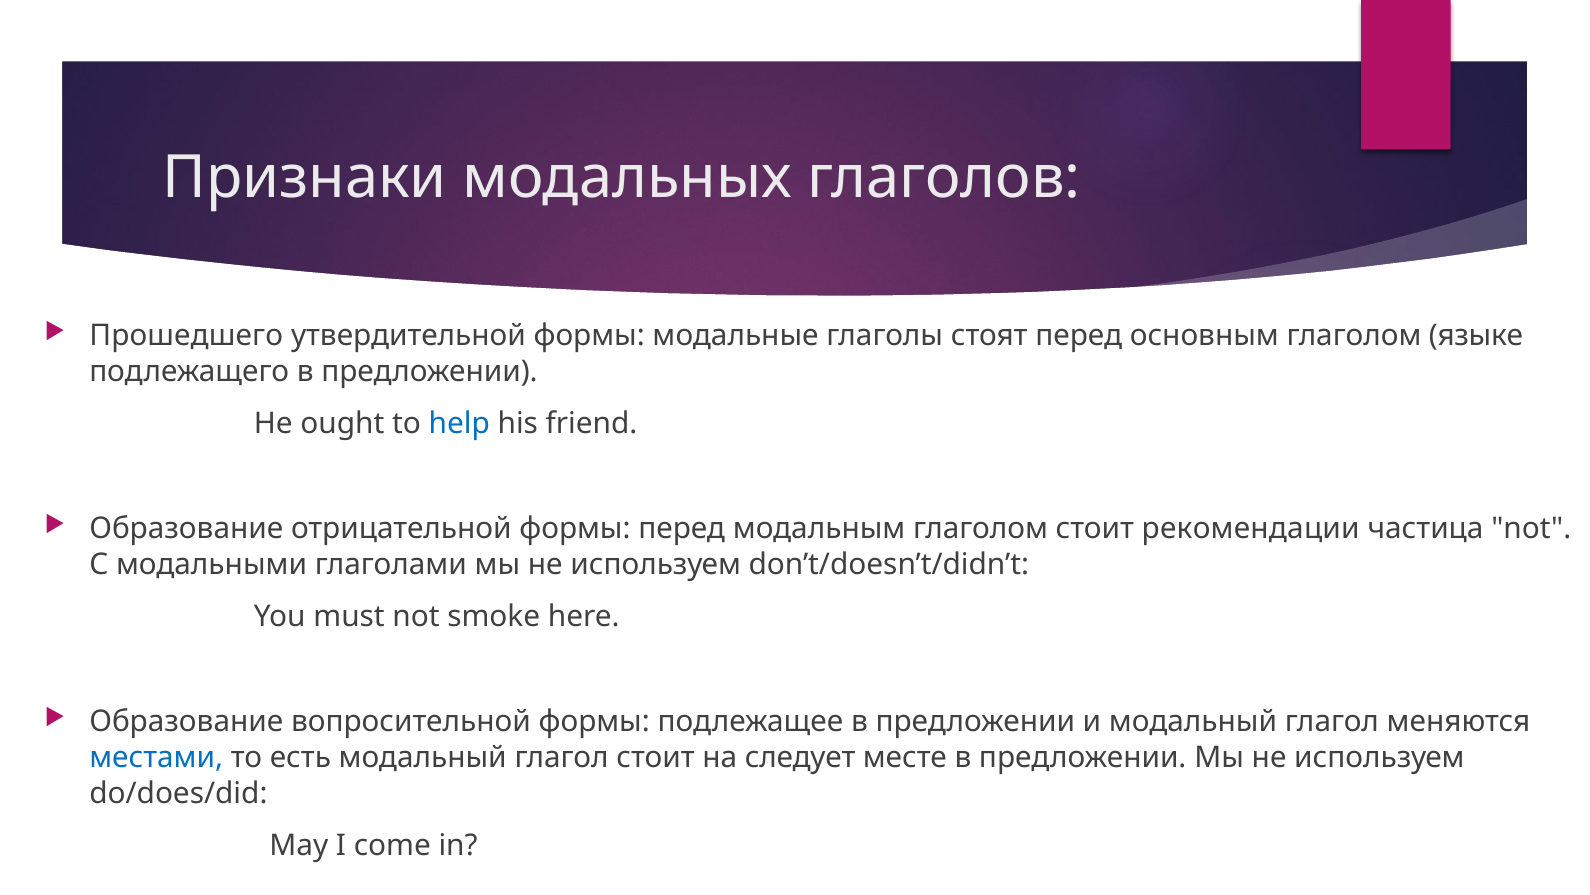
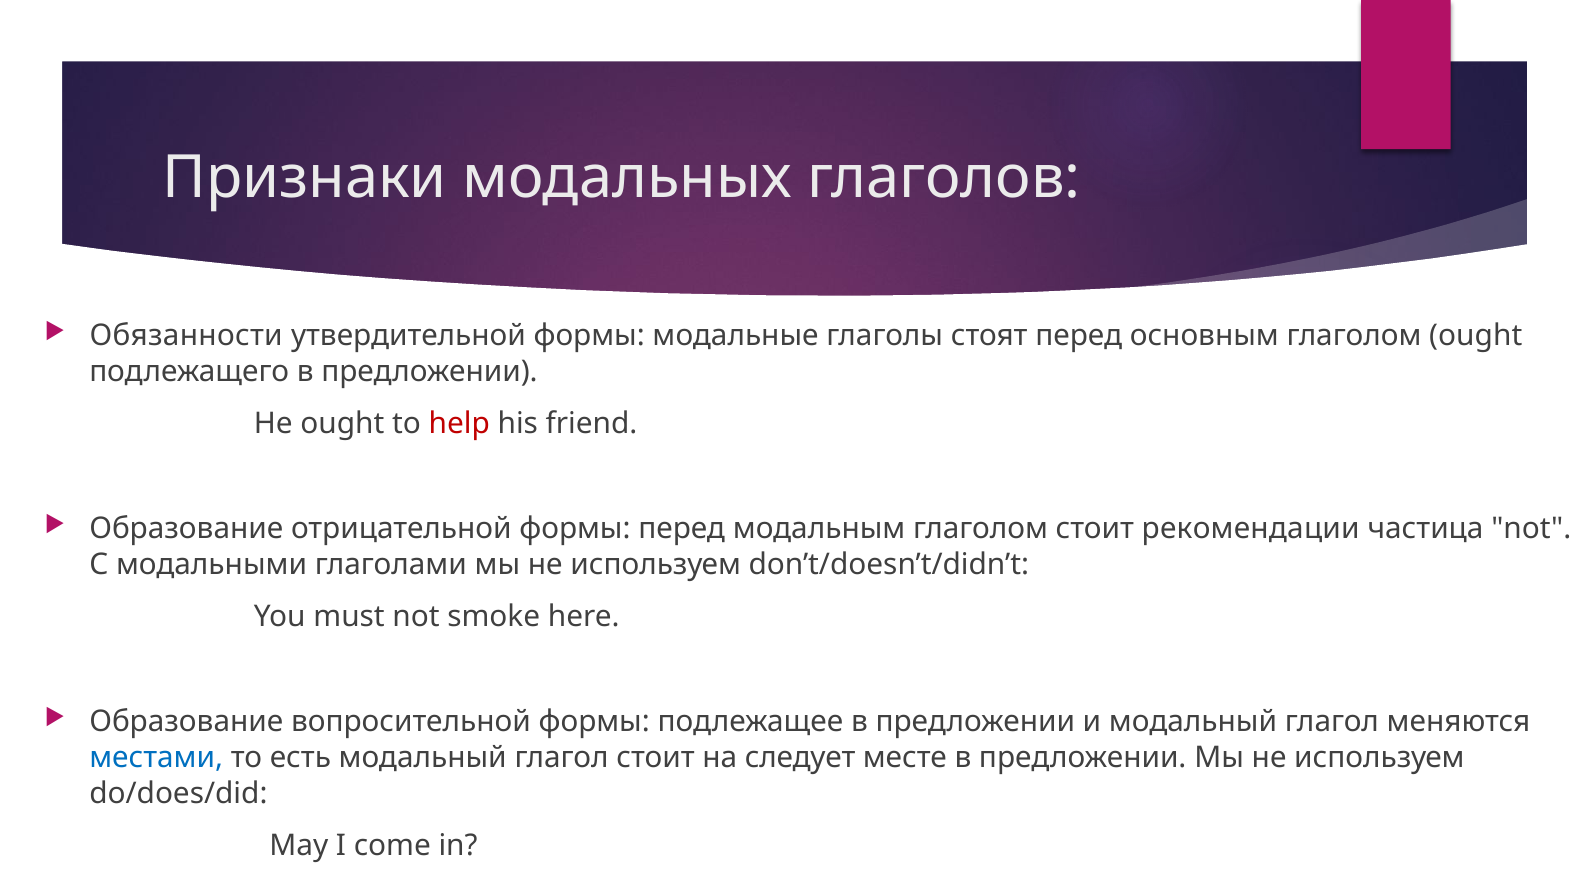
Прошедшего: Прошедшего -> Обязанности (186, 336)
глаголом языке: языке -> ought (1476, 336)
help colour: blue -> red (459, 424)
